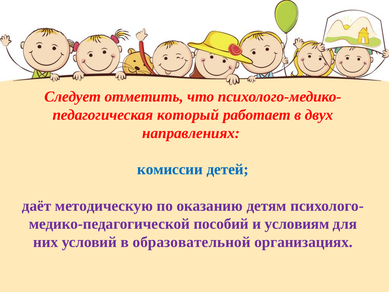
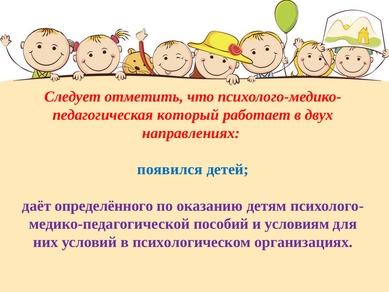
комиссии: комиссии -> появился (170, 169)
методическую: методическую -> определённого (104, 206)
образовательной: образовательной -> психологическом (192, 242)
